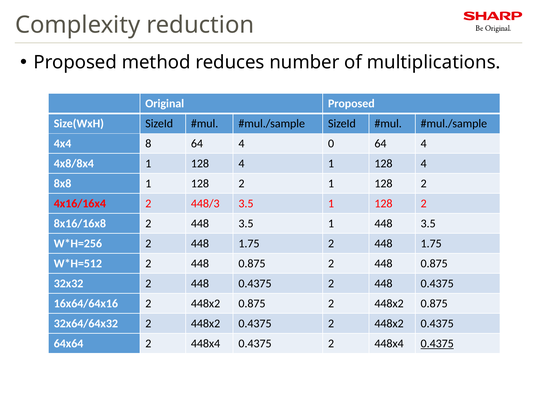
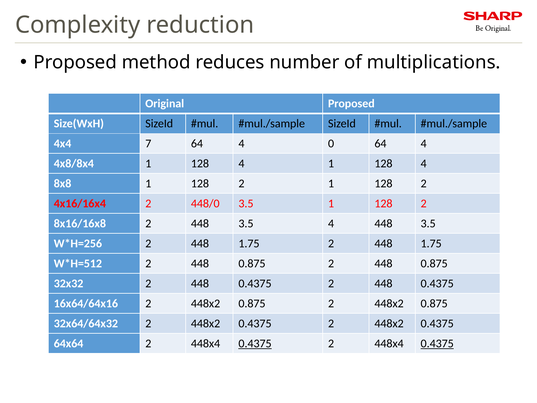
8: 8 -> 7 (148, 144)
448/3: 448/3 -> 448/0 (205, 203)
448 3.5 1: 1 -> 4 (331, 223)
0.4375 underline: none -> present (255, 343)
